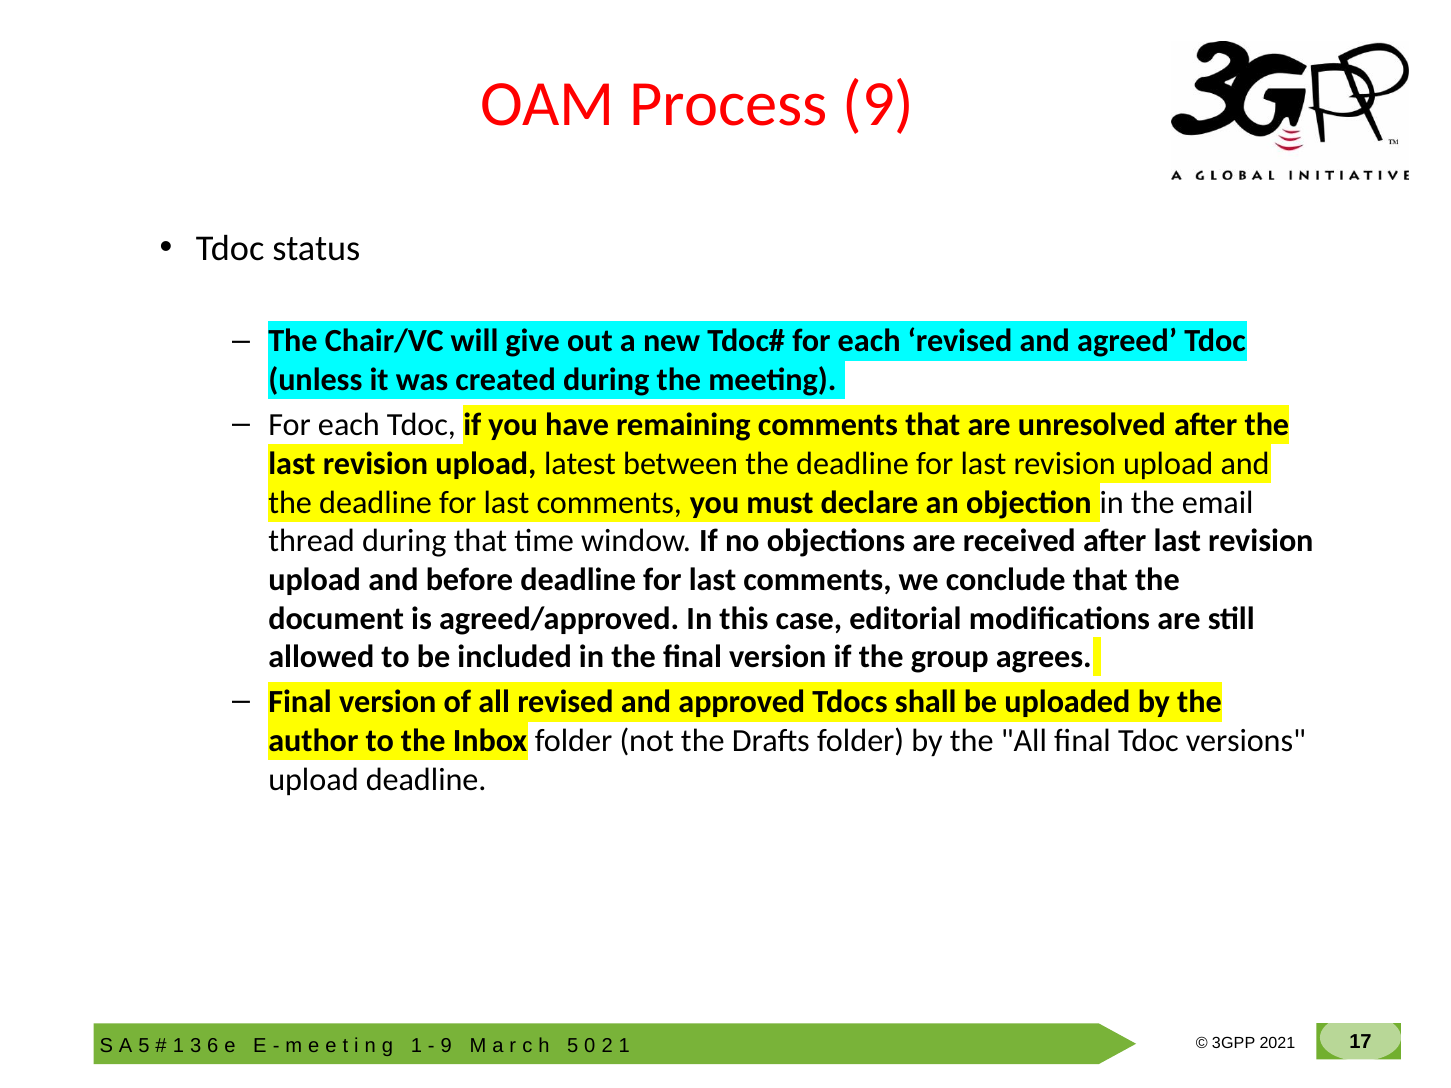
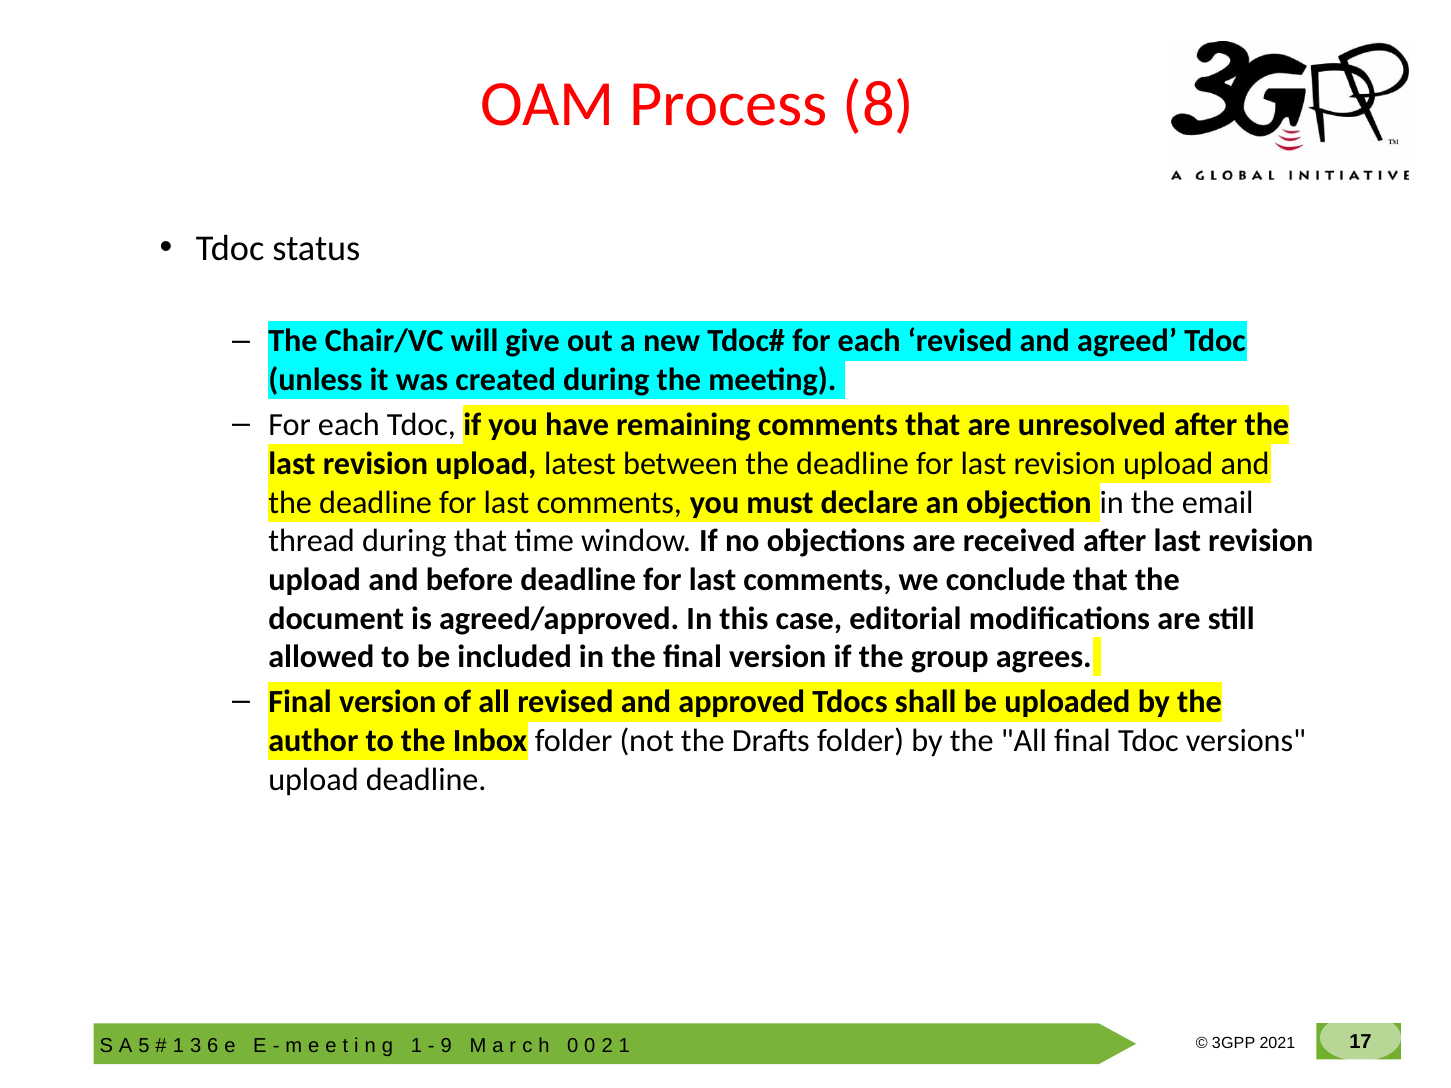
Process 9: 9 -> 8 (879, 104)
5: 5 -> 0 (573, 1046)
